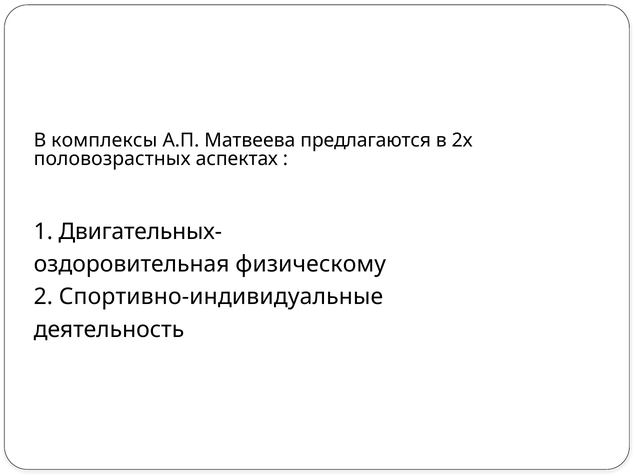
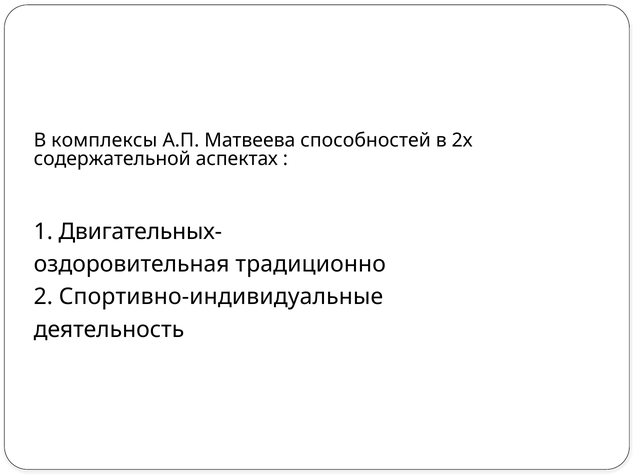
предлагаются: предлагаются -> способностей (366, 140)
половозрастных: половозрастных -> содержательной (112, 159)
физическому: физическому -> традиционно (311, 264)
